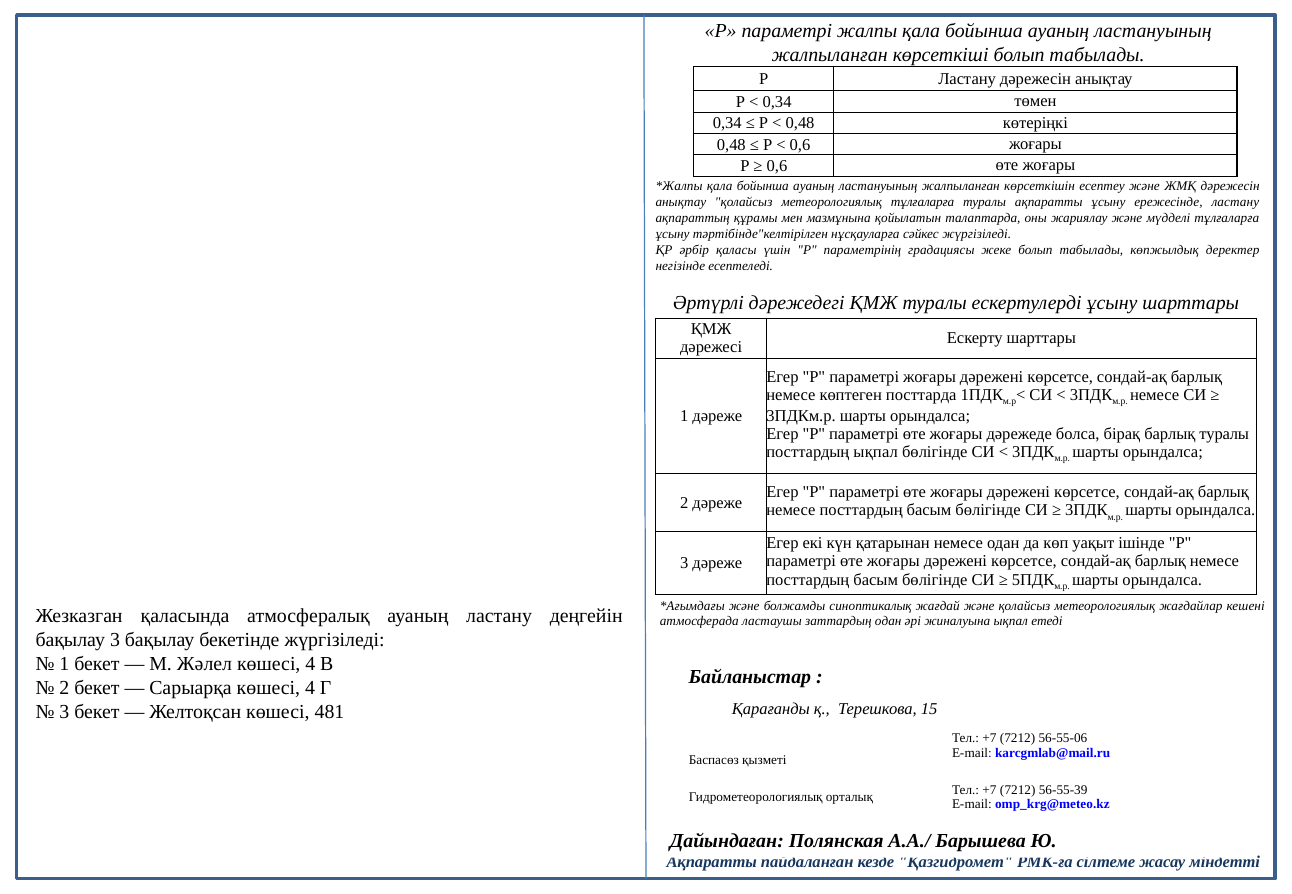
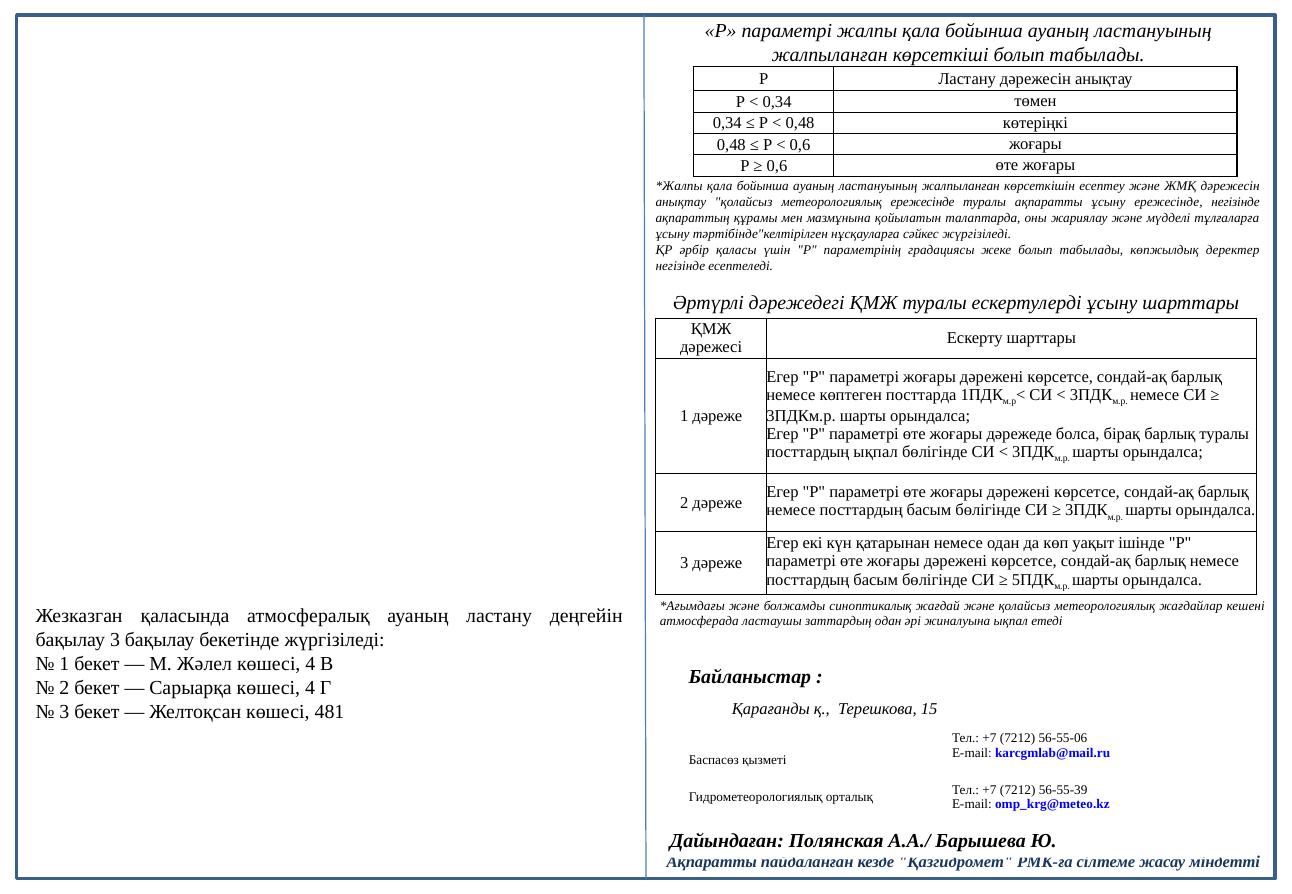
метеорологиялық тұлғаларға: тұлғаларға -> ережесінде (923, 202)
ережесінде ластану: ластану -> негізінде (1236, 202)
